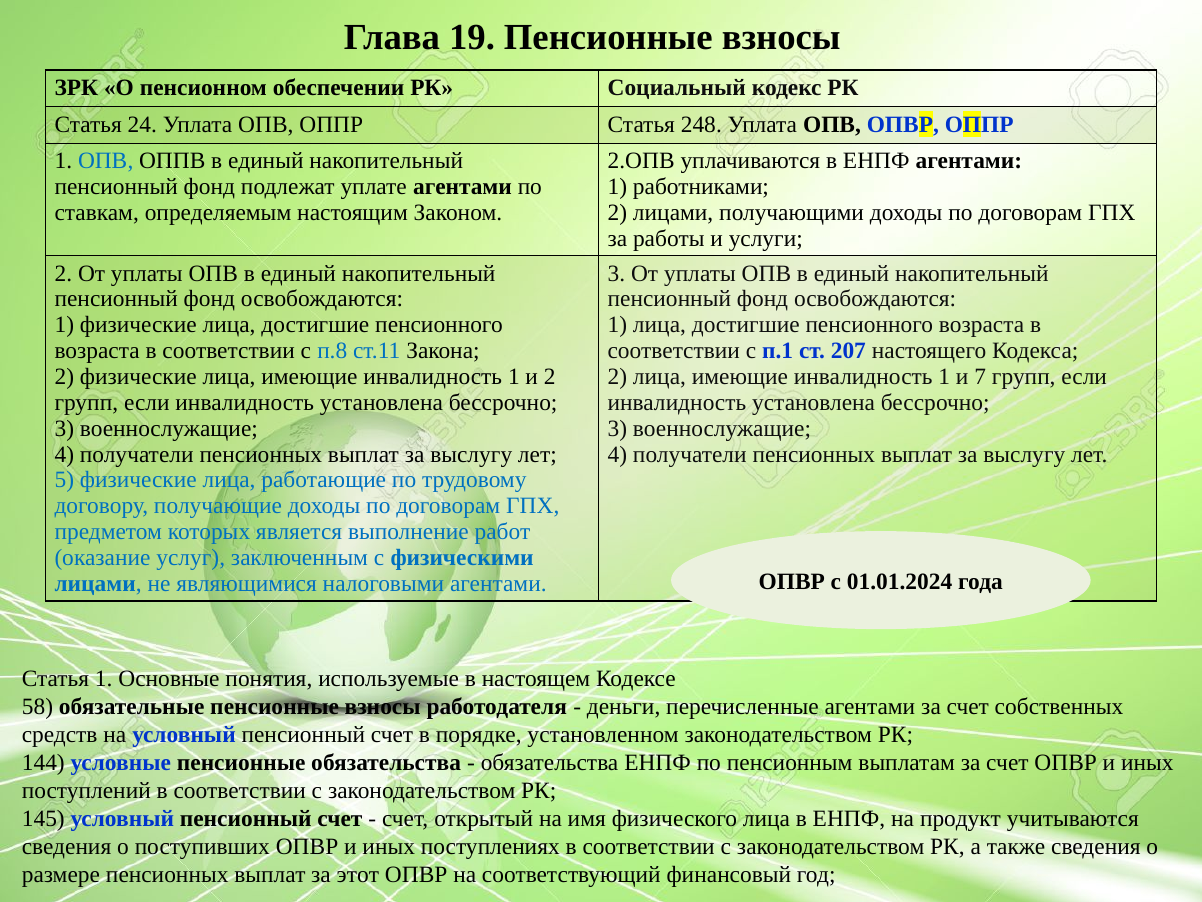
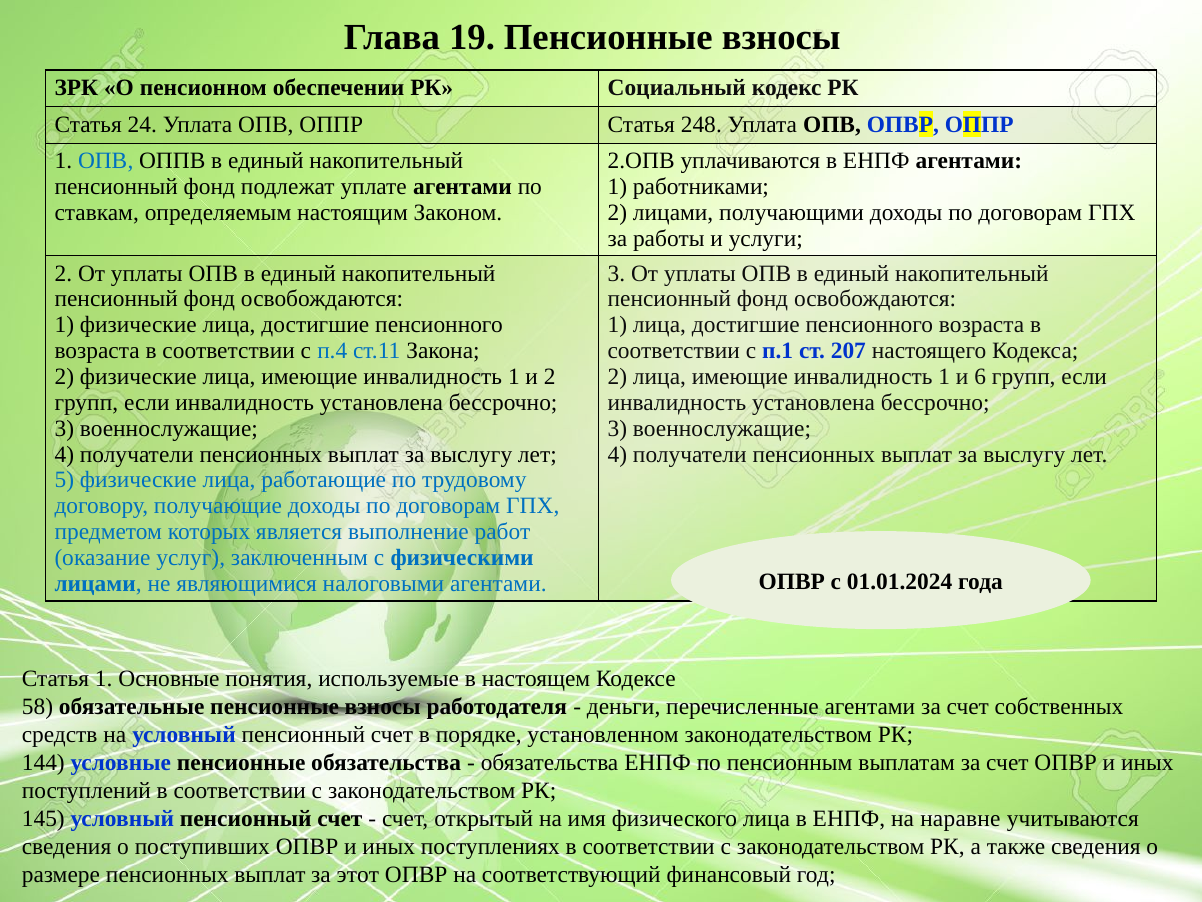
п.8: п.8 -> п.4 (332, 351)
7: 7 -> 6 (980, 377)
продукт: продукт -> наравне (960, 818)
